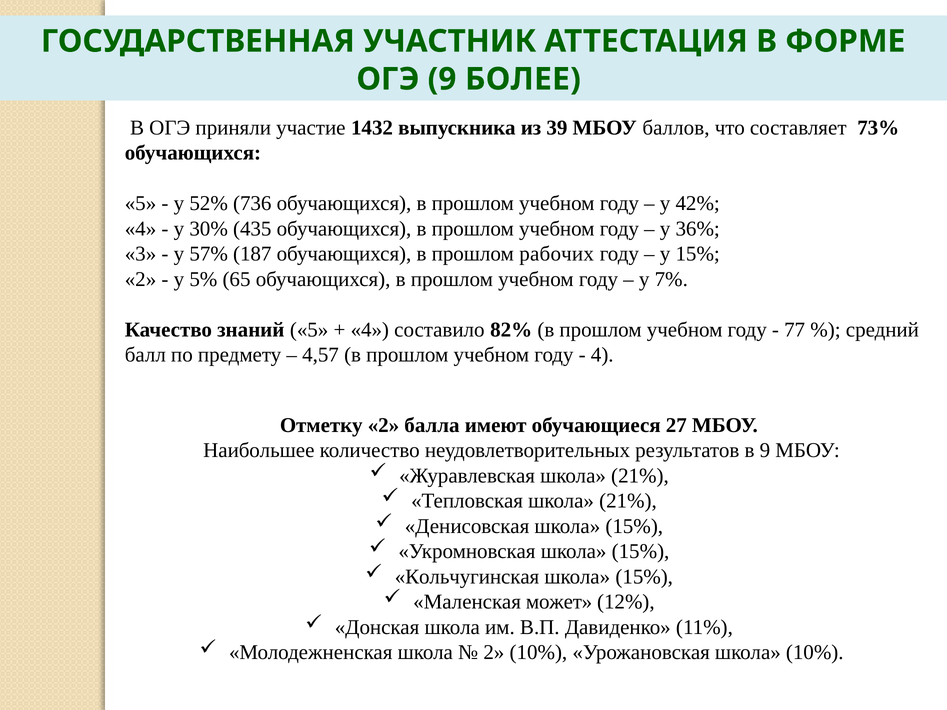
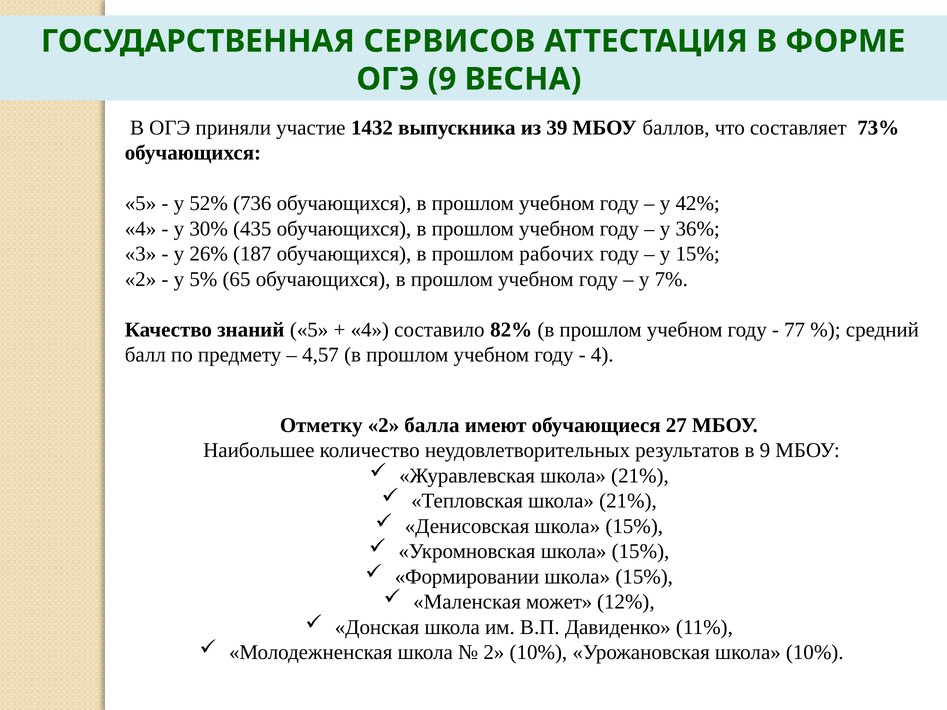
УЧАСТНИК: УЧАСТНИК -> СЕРВИСОВ (449, 41)
БОЛЕЕ: БОЛЕЕ -> ВЕСНА (523, 79)
57%: 57% -> 26% (209, 254)
Кольчугинская: Кольчугинская -> Формировании (467, 577)
